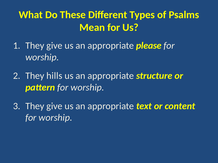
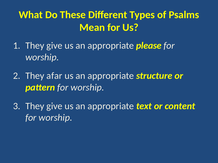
hills: hills -> afar (54, 76)
